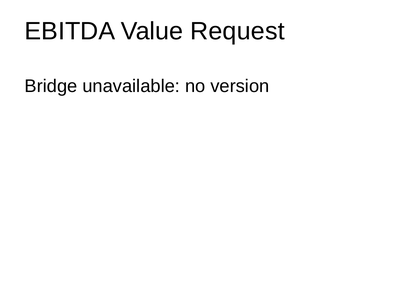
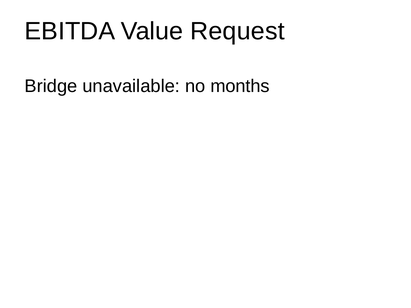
version: version -> months (240, 86)
